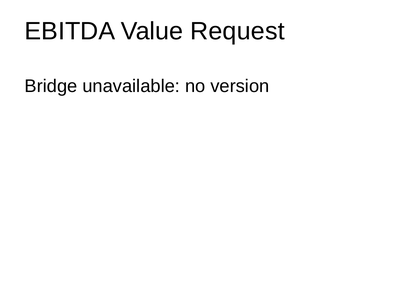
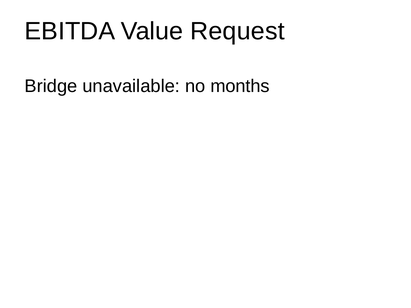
version: version -> months (240, 86)
